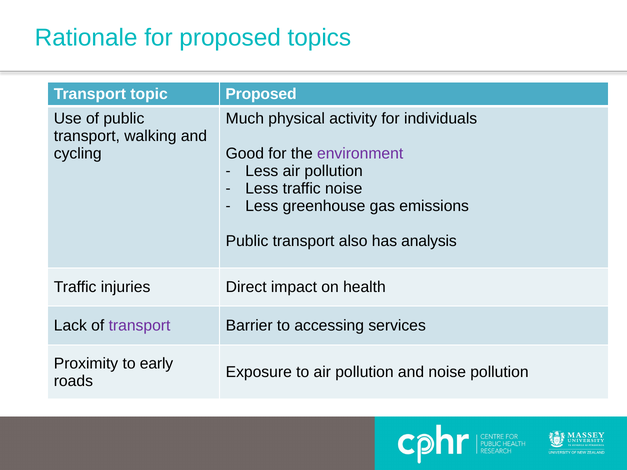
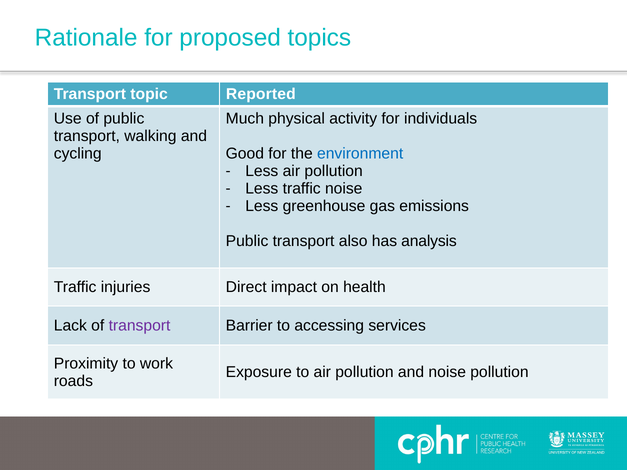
topic Proposed: Proposed -> Reported (261, 94)
environment colour: purple -> blue (360, 154)
early: early -> work (156, 364)
